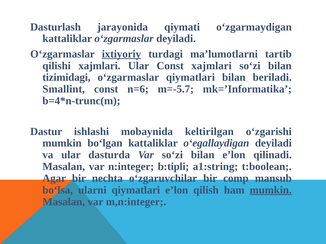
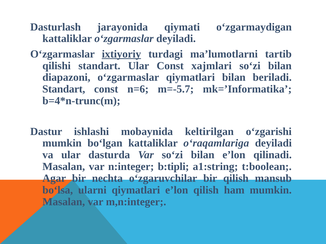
qilishi xajmlari: xajmlari -> standart (99, 66)
tizimidagi: tizimidagi -> diapazoni (66, 78)
Smallint: Smallint -> Standart (64, 89)
o‘egallaydigan: o‘egallaydigan -> o‘raqamlariga (216, 143)
bir comp: comp -> qilish (236, 179)
mumkin underline: present -> none (271, 190)
